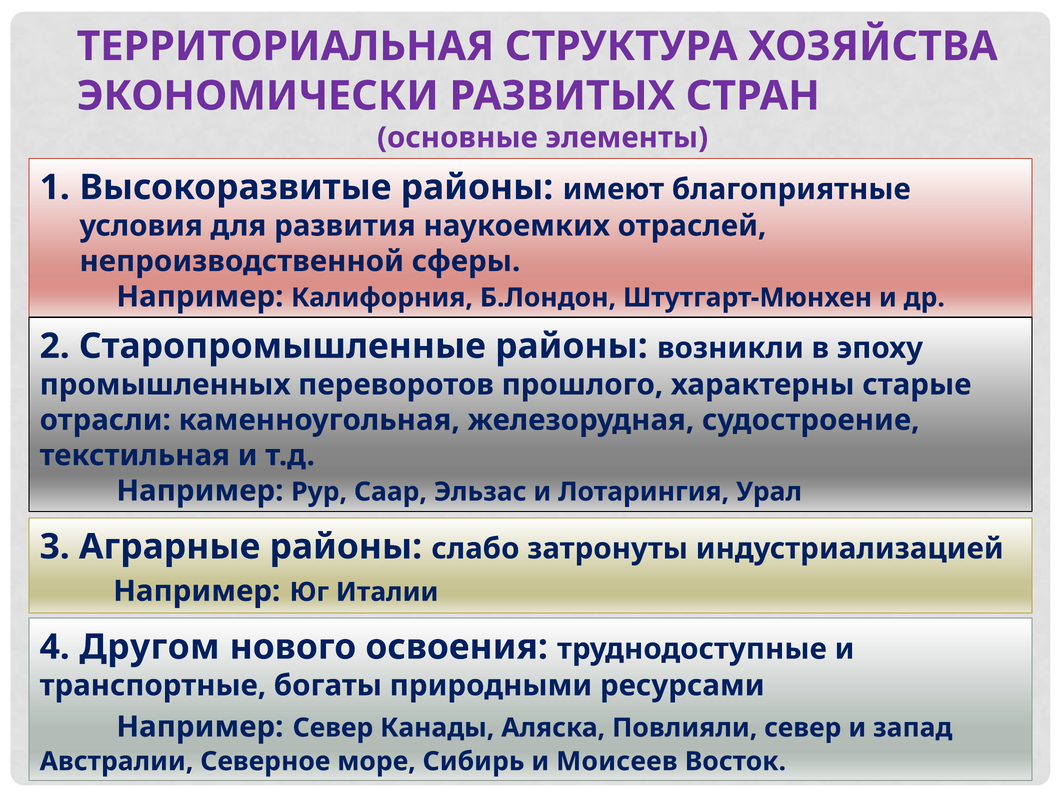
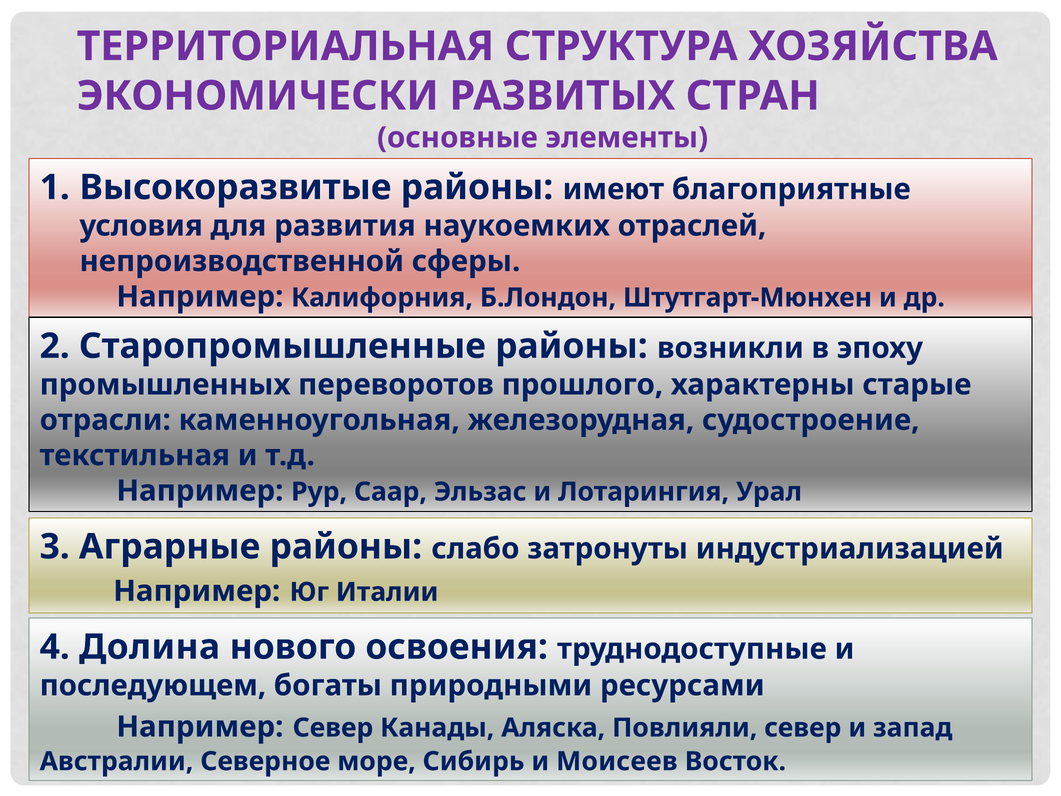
Другом: Другом -> Долина (149, 647)
транспортные: транспортные -> последующем (153, 685)
